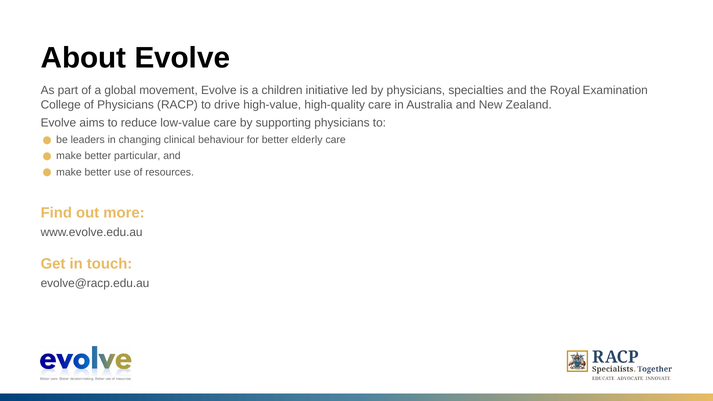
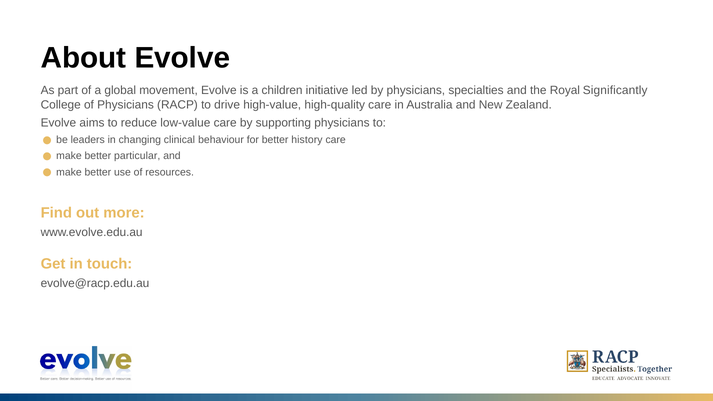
Examination: Examination -> Significantly (615, 91)
elderly: elderly -> history (307, 140)
